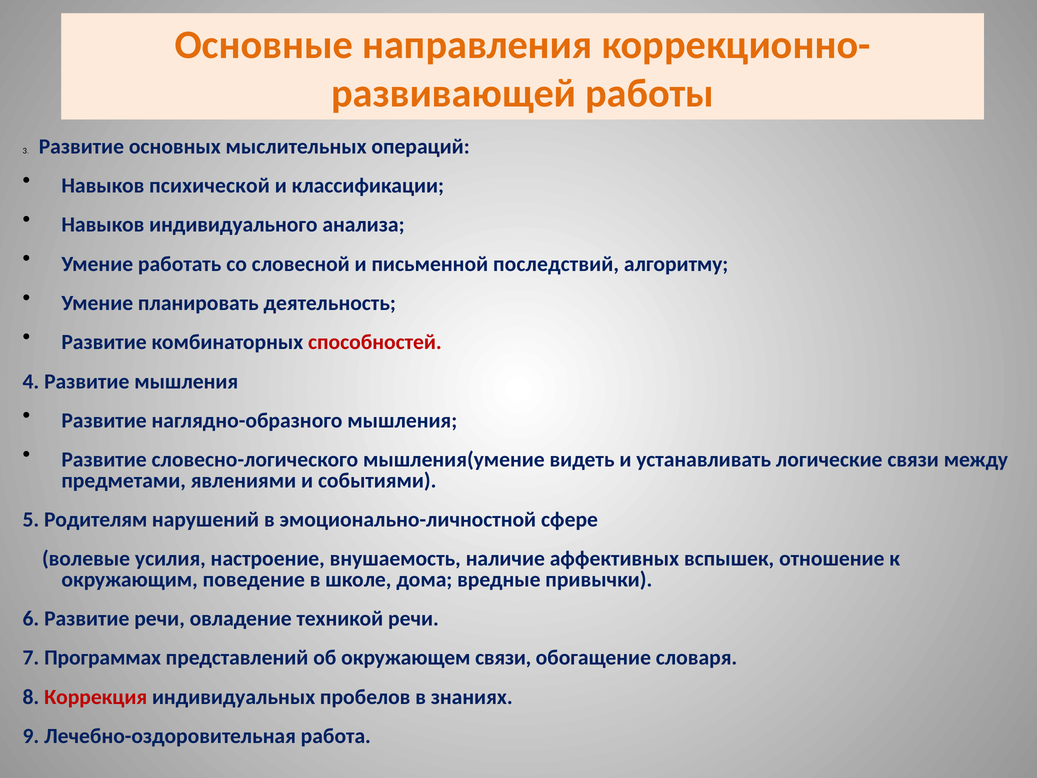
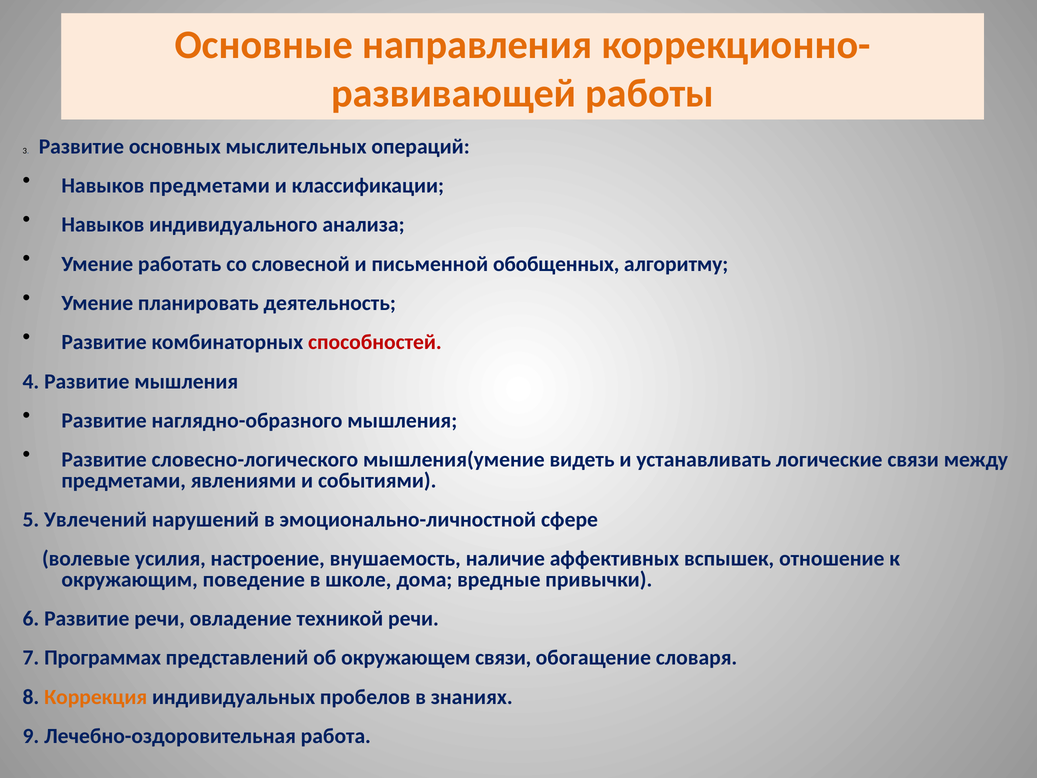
Навыков психической: психической -> предметами (209, 185)
последствий: последствий -> обобщенных (556, 264)
Родителям: Родителям -> Увлечений (96, 519)
Коррекция colour: red -> orange (96, 697)
